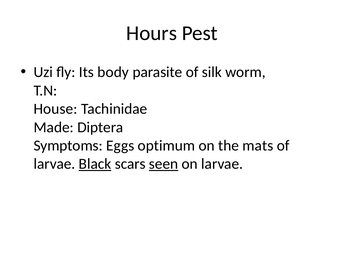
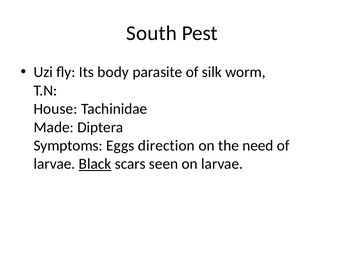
Hours: Hours -> South (151, 33)
optimum: optimum -> direction (166, 146)
mats: mats -> need (258, 146)
seen underline: present -> none (164, 164)
